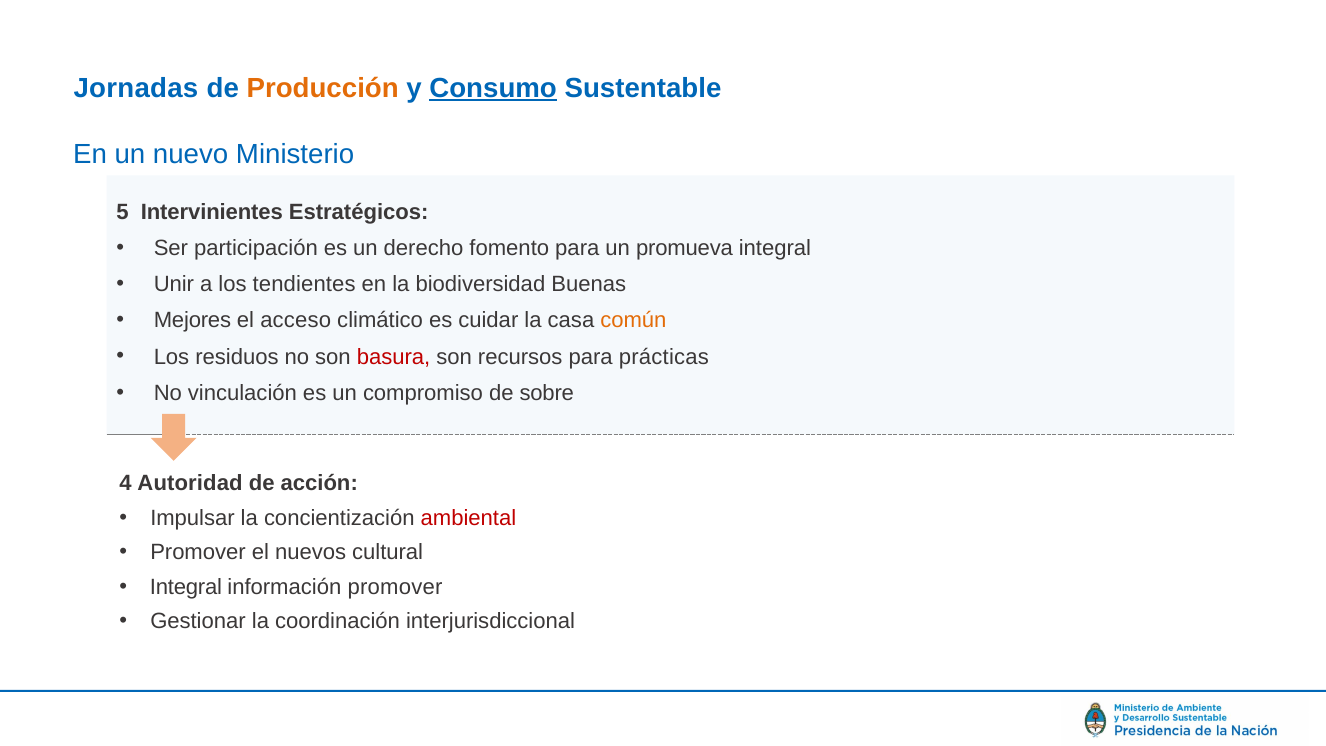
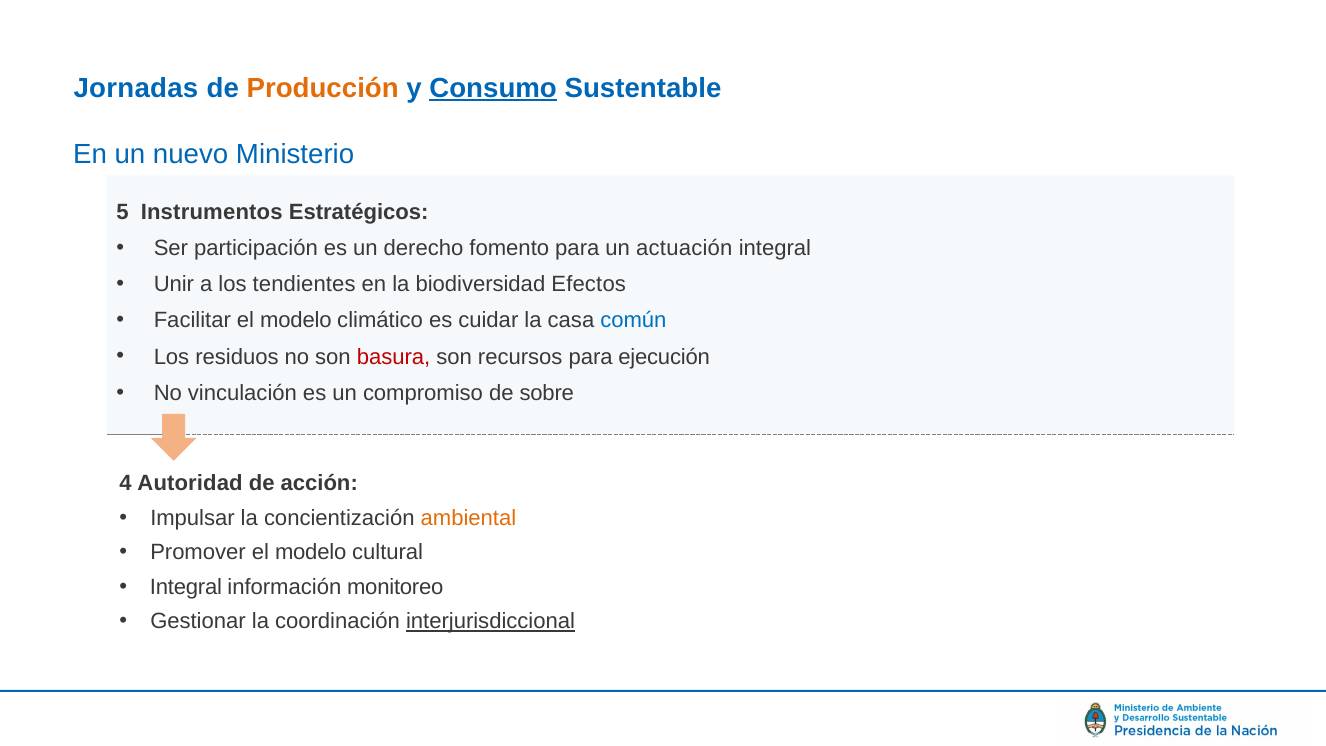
Intervinientes: Intervinientes -> Instrumentos (212, 212)
promueva: promueva -> actuación (684, 248)
Buenas: Buenas -> Efectos (589, 284)
Mejores: Mejores -> Facilitar (192, 321)
acceso: acceso -> modelo (296, 321)
común colour: orange -> blue (633, 321)
prácticas: prácticas -> ejecución (664, 357)
ambiental colour: red -> orange (468, 518)
Promover el nuevos: nuevos -> modelo (311, 552)
información promover: promover -> monitoreo (395, 587)
interjurisdiccional underline: none -> present (491, 621)
